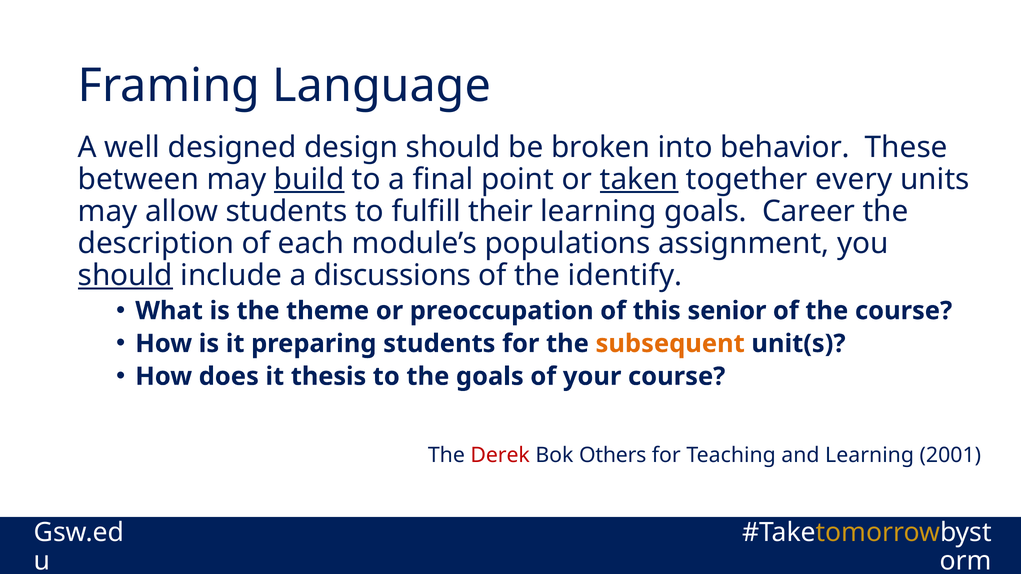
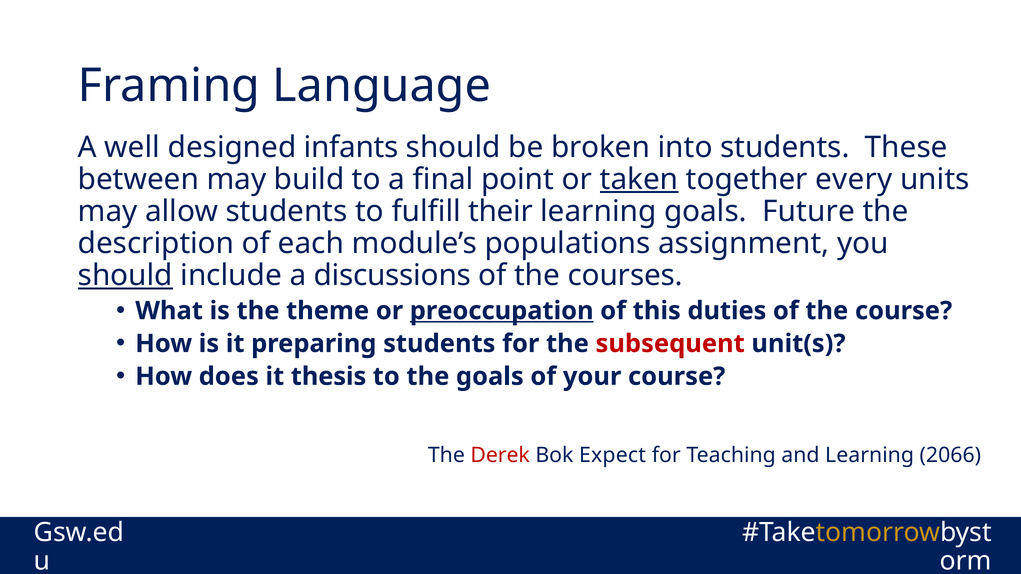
design: design -> infants (351, 147)
into behavior: behavior -> students (785, 147)
build underline: present -> none (309, 179)
Career: Career -> Future (809, 212)
identify: identify -> courses (625, 276)
preoccupation underline: none -> present (502, 311)
senior: senior -> duties (727, 311)
subsequent colour: orange -> red (670, 344)
Others: Others -> Expect (613, 455)
2001: 2001 -> 2066 (950, 455)
